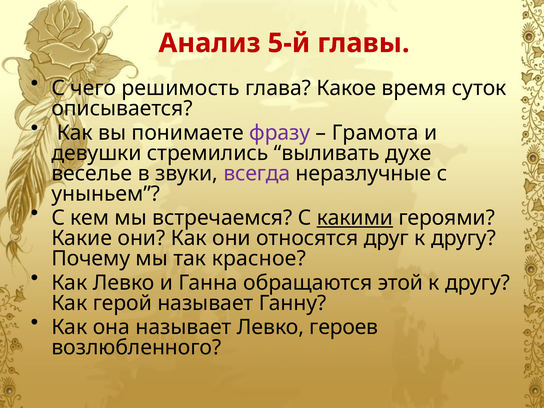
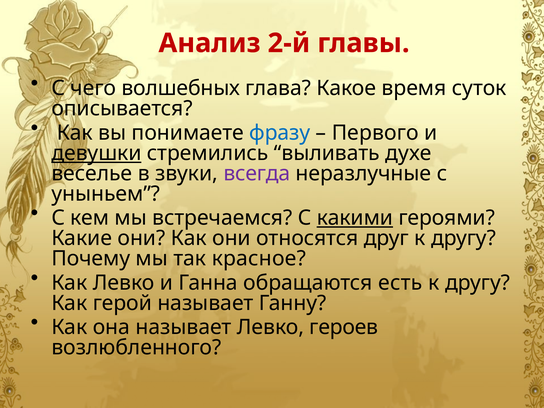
5-й: 5-й -> 2-й (289, 43)
решимость: решимость -> волшебных (181, 88)
фразу colour: purple -> blue (280, 133)
Грамота: Грамота -> Первого (375, 133)
девушки underline: none -> present (96, 153)
этой: этой -> есть (400, 283)
